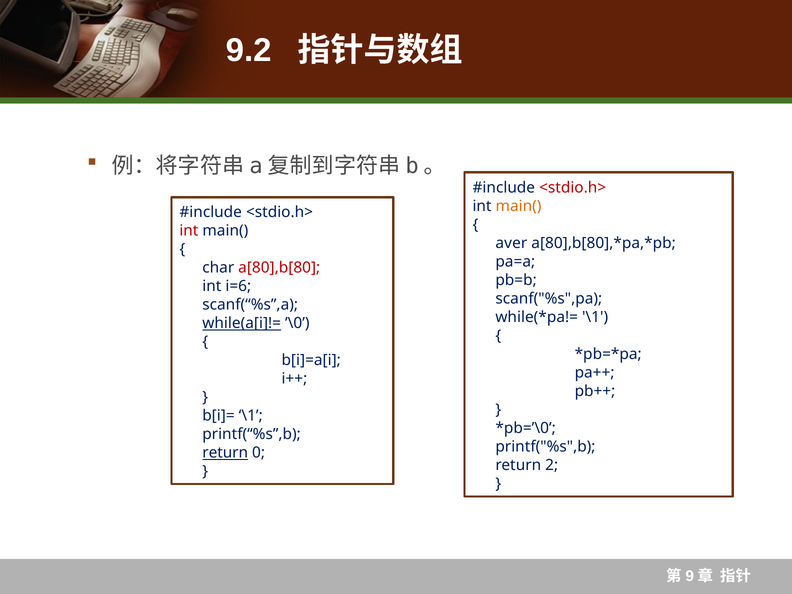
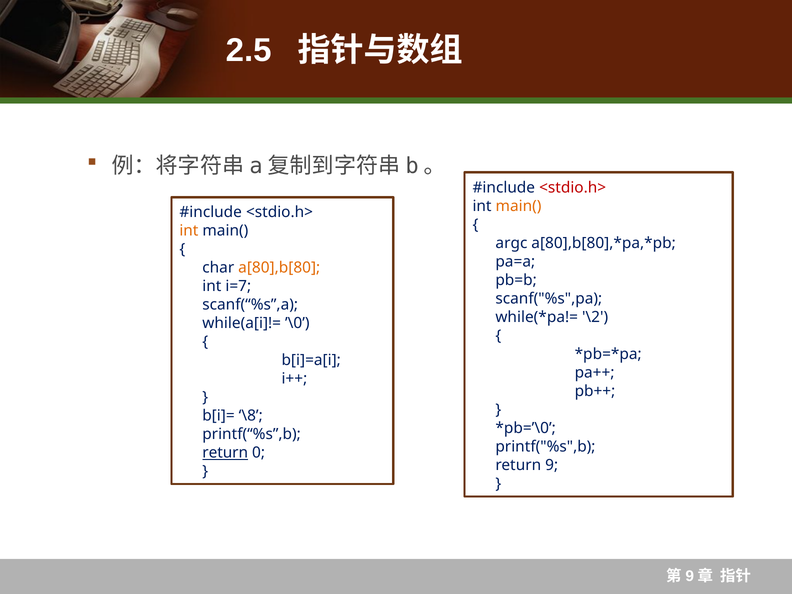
9.2: 9.2 -> 2.5 (249, 50)
int colour: red -> orange (189, 231)
aver: aver -> argc (511, 243)
a[80],b[80 colour: red -> orange (279, 268)
i=6: i=6 -> i=7 (238, 286)
\1: \1 -> \2 (595, 317)
while(a[i]!= underline: present -> none (242, 323)
b[i]= \1: \1 -> \8 (251, 416)
2: 2 -> 9 (552, 465)
